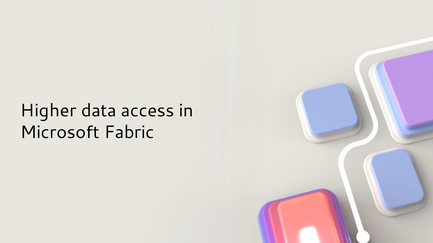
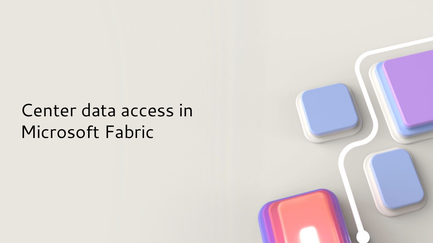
Higher: Higher -> Center (48, 111)
